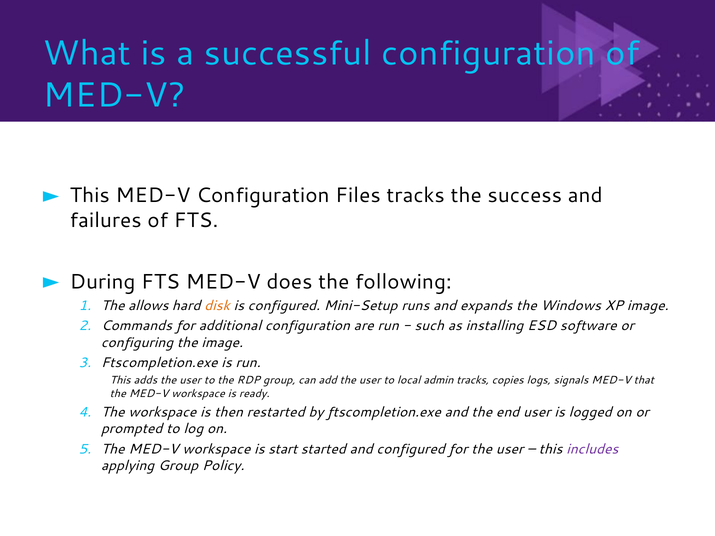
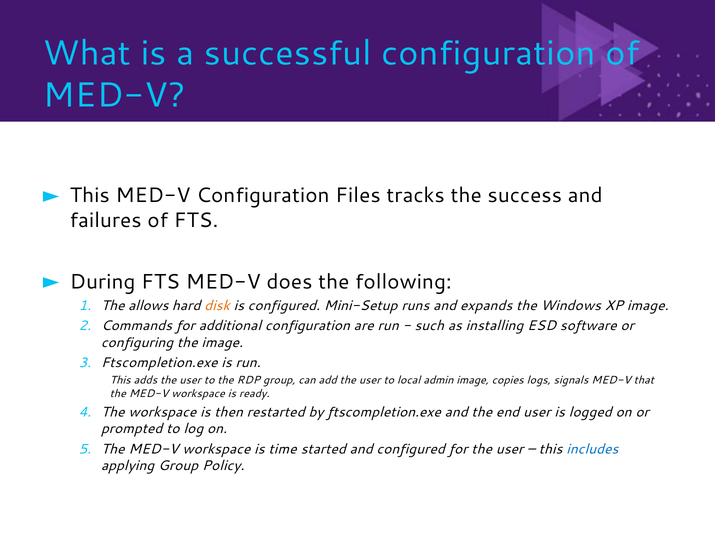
admin tracks: tracks -> image (473, 380)
start: start -> time (283, 449)
includes colour: purple -> blue (592, 449)
